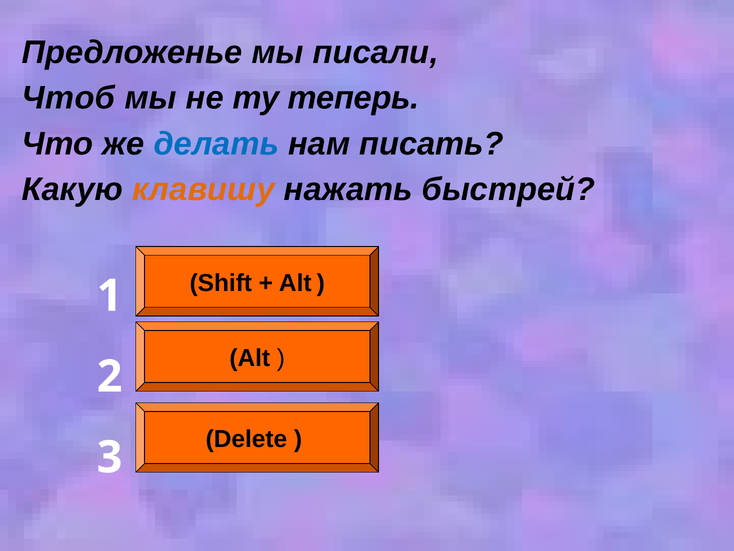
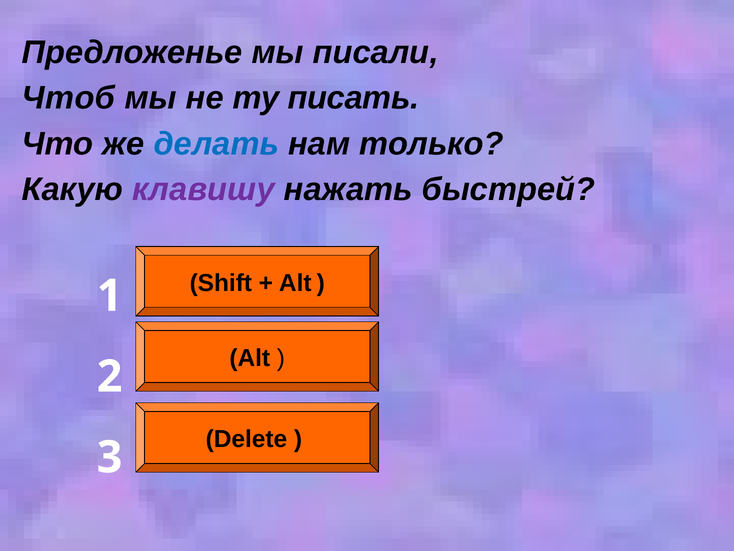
теперь: теперь -> писать (353, 98)
писать: писать -> только (431, 144)
клавишу colour: orange -> purple (203, 189)
